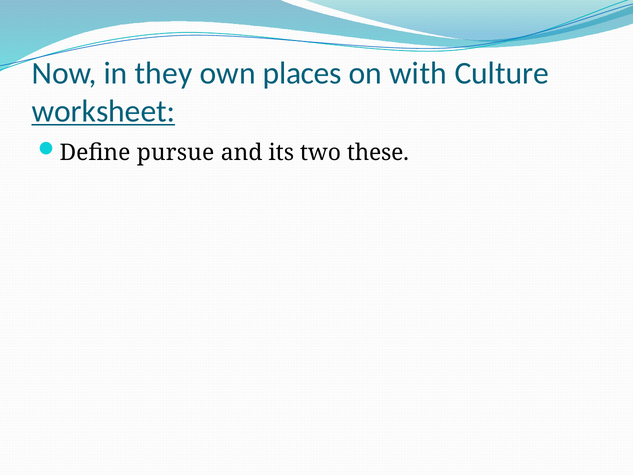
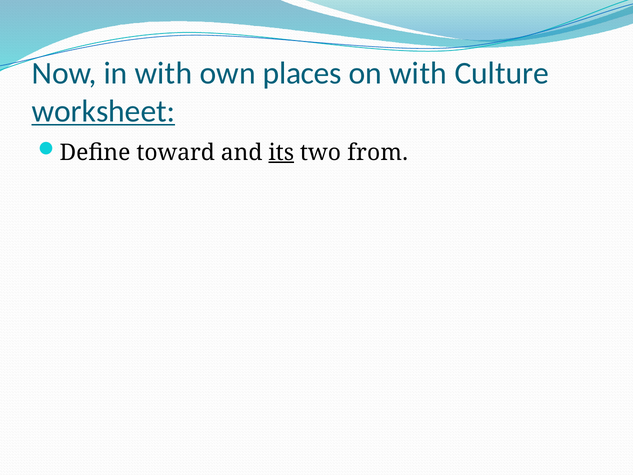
in they: they -> with (164, 73)
pursue: pursue -> toward (176, 152)
its underline: none -> present (281, 152)
these: these -> from (378, 152)
